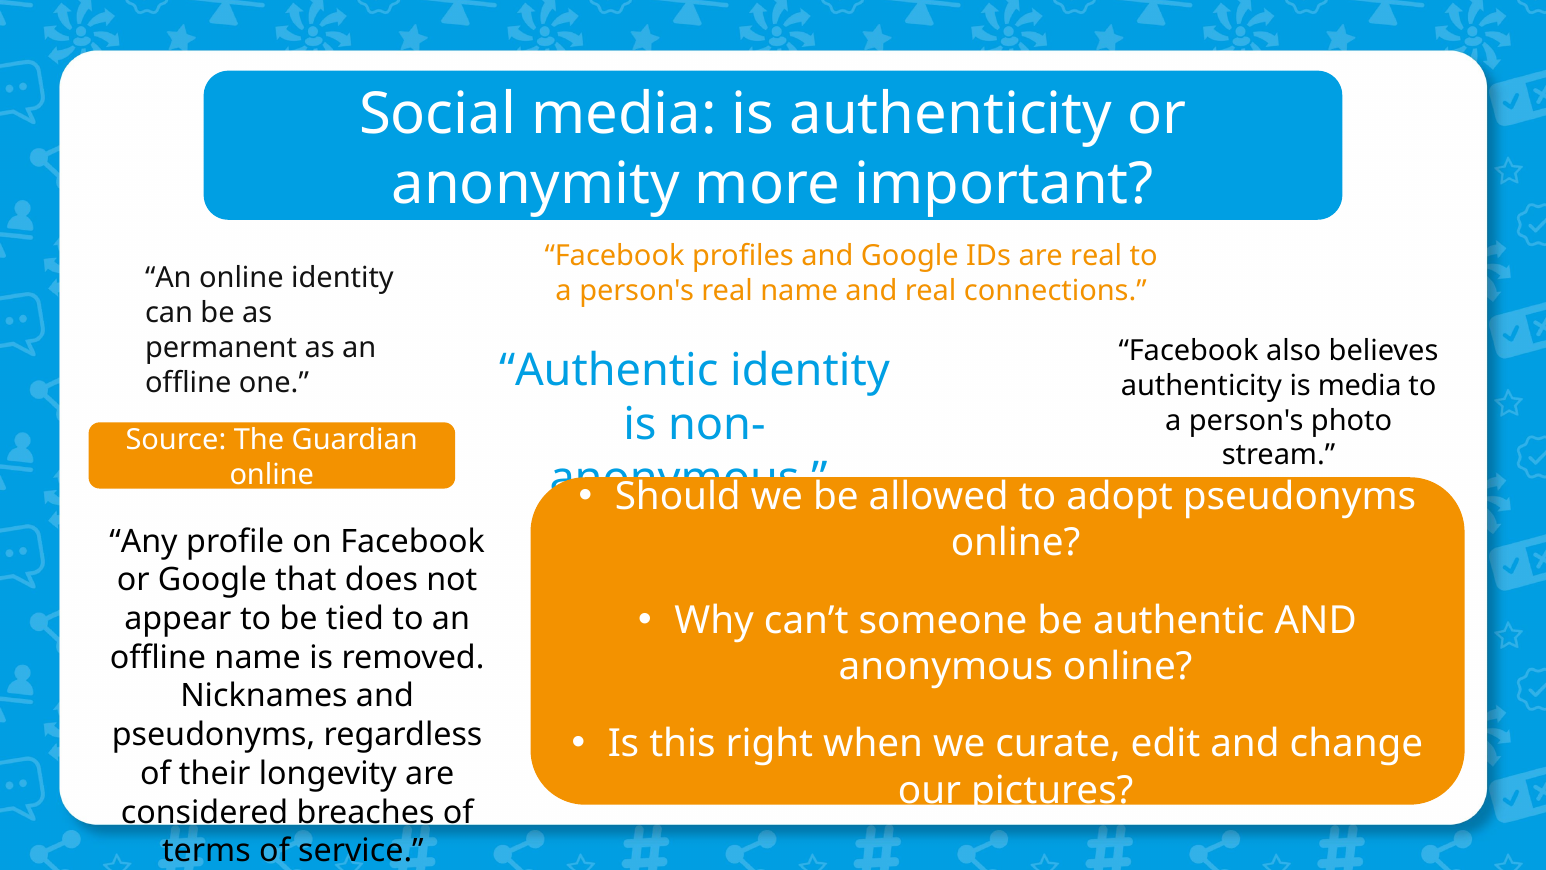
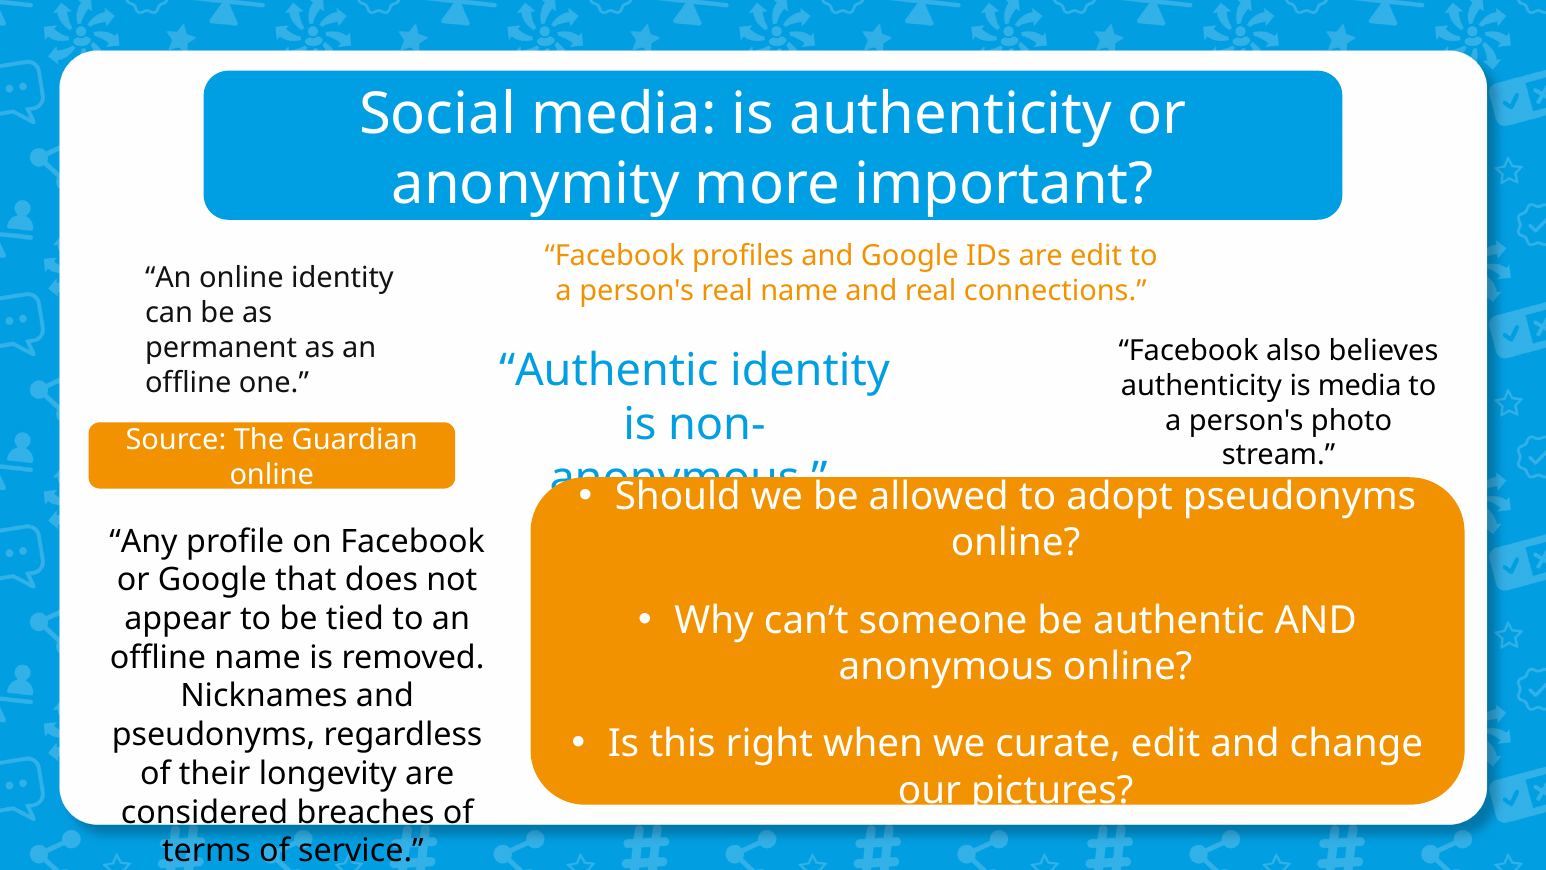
are real: real -> edit (1096, 256)
